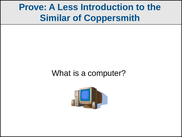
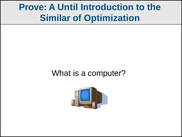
Less: Less -> Until (68, 7)
Coppersmith: Coppersmith -> Optimization (112, 18)
